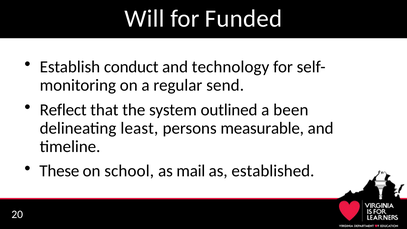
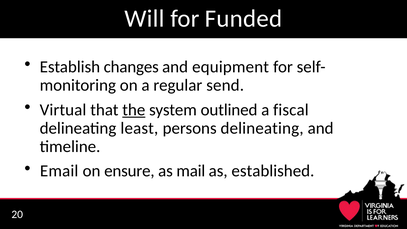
conduct: conduct -> changes (131, 67)
technology: technology -> equipment (231, 67)
Reflect: Reflect -> Virtual (63, 110)
the underline: none -> present (134, 110)
been: been -> fiscal (291, 110)
persons measurable: measurable -> delineating (262, 128)
These: These -> Email (59, 171)
school: school -> ensure (129, 171)
